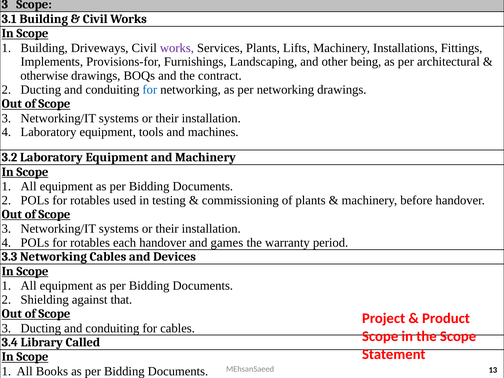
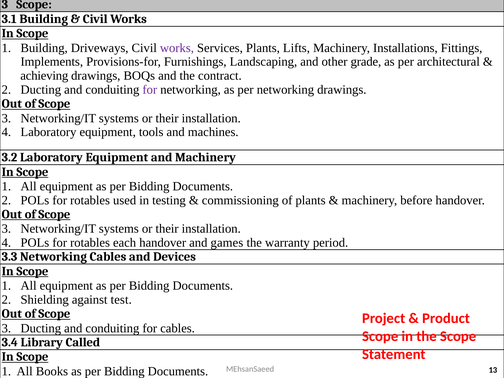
being: being -> grade (366, 62)
otherwise: otherwise -> achieving (44, 76)
for colour: blue -> purple (150, 90)
that: that -> test (121, 300)
